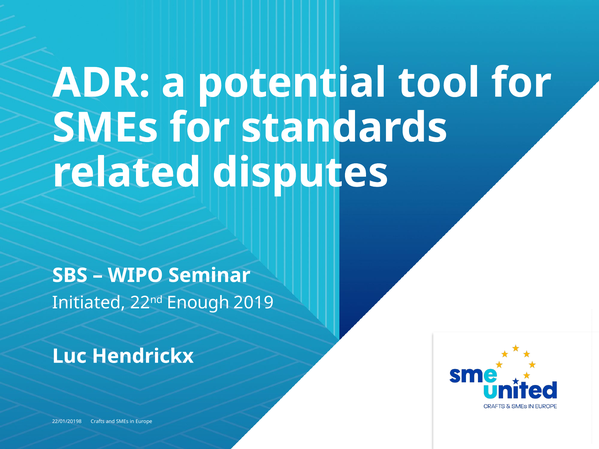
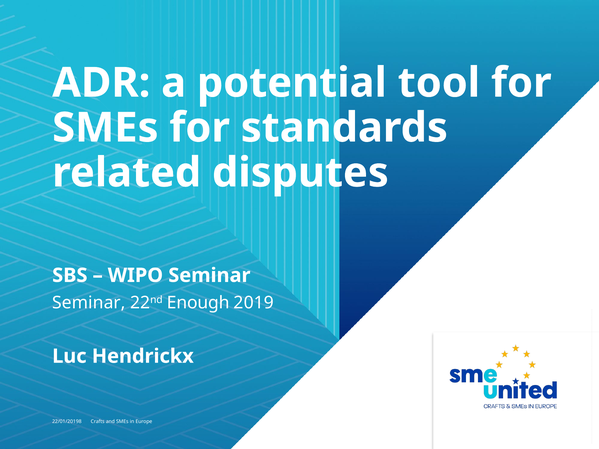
Initiated: Initiated -> Seminar (89, 303)
